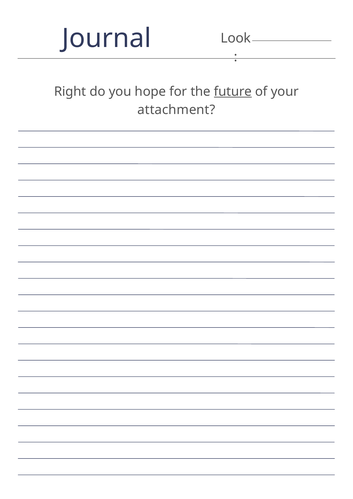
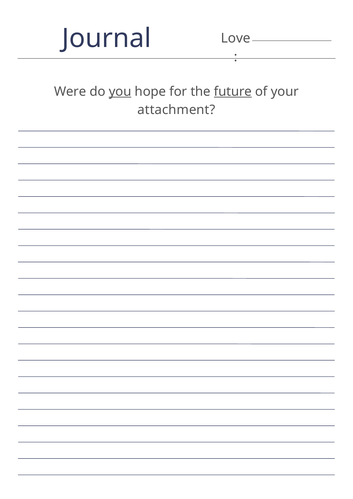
Look: Look -> Love (236, 38)
Right: Right -> Were (70, 92)
you underline: none -> present (120, 92)
